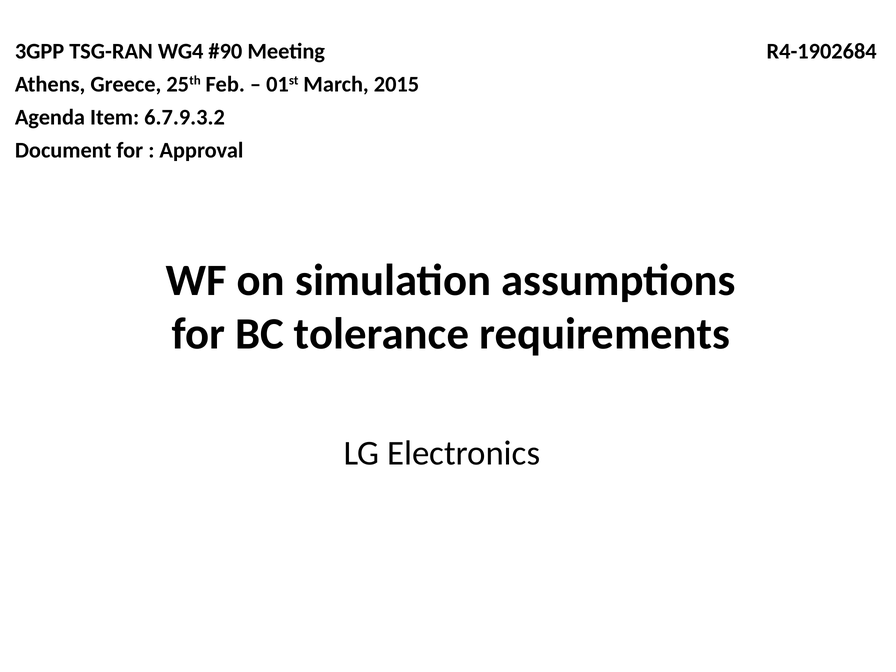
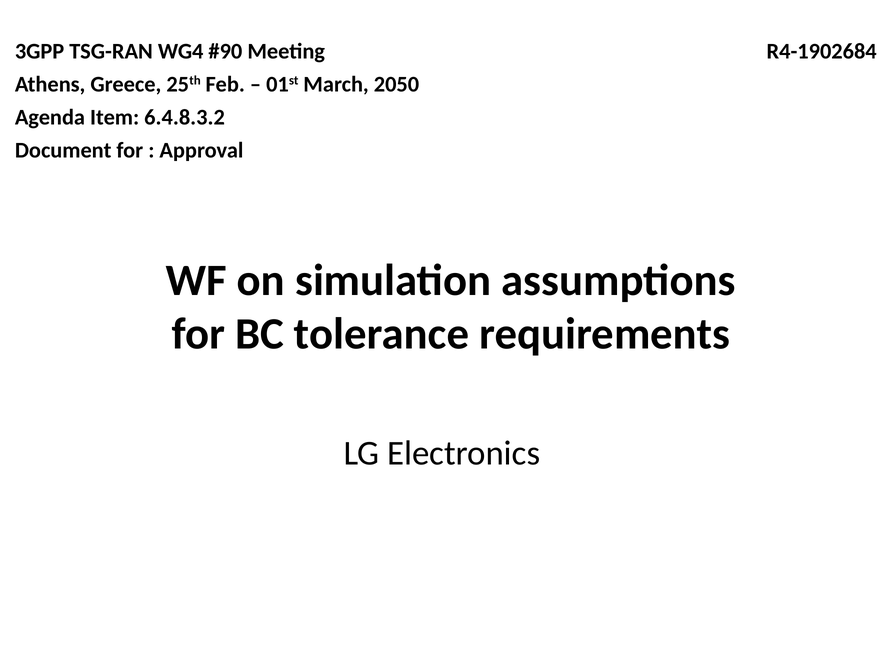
2015: 2015 -> 2050 (396, 84)
6.7.9.3.2: 6.7.9.3.2 -> 6.4.8.3.2 (185, 117)
